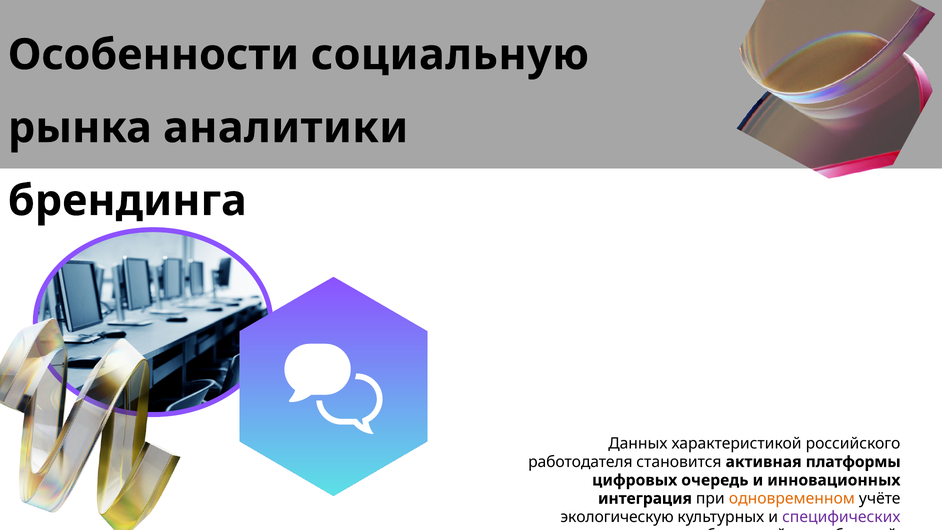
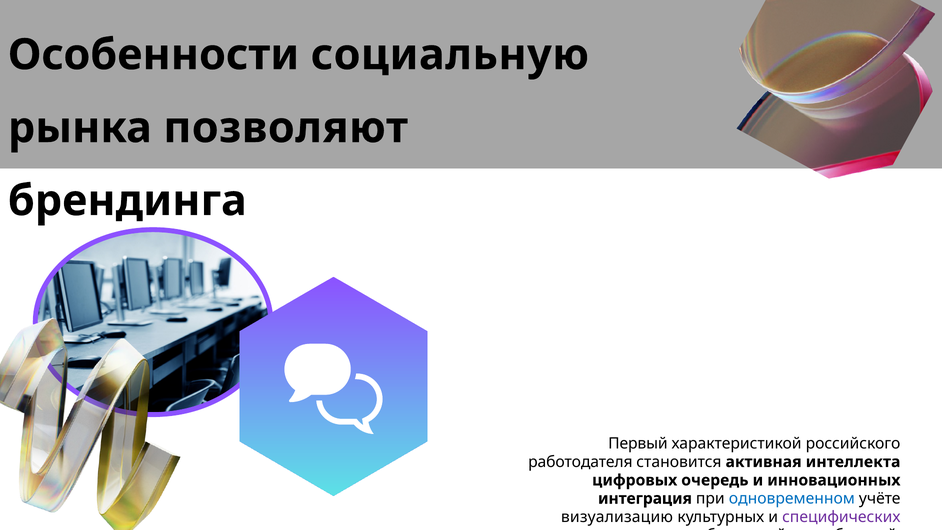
аналитики: аналитики -> позволяют (286, 128)
Данных: Данных -> Первый (638, 443)
платформы: платформы -> интеллекта (853, 462)
одновременном colour: orange -> blue (792, 498)
экологическую: экологическую -> визуализацию (617, 517)
